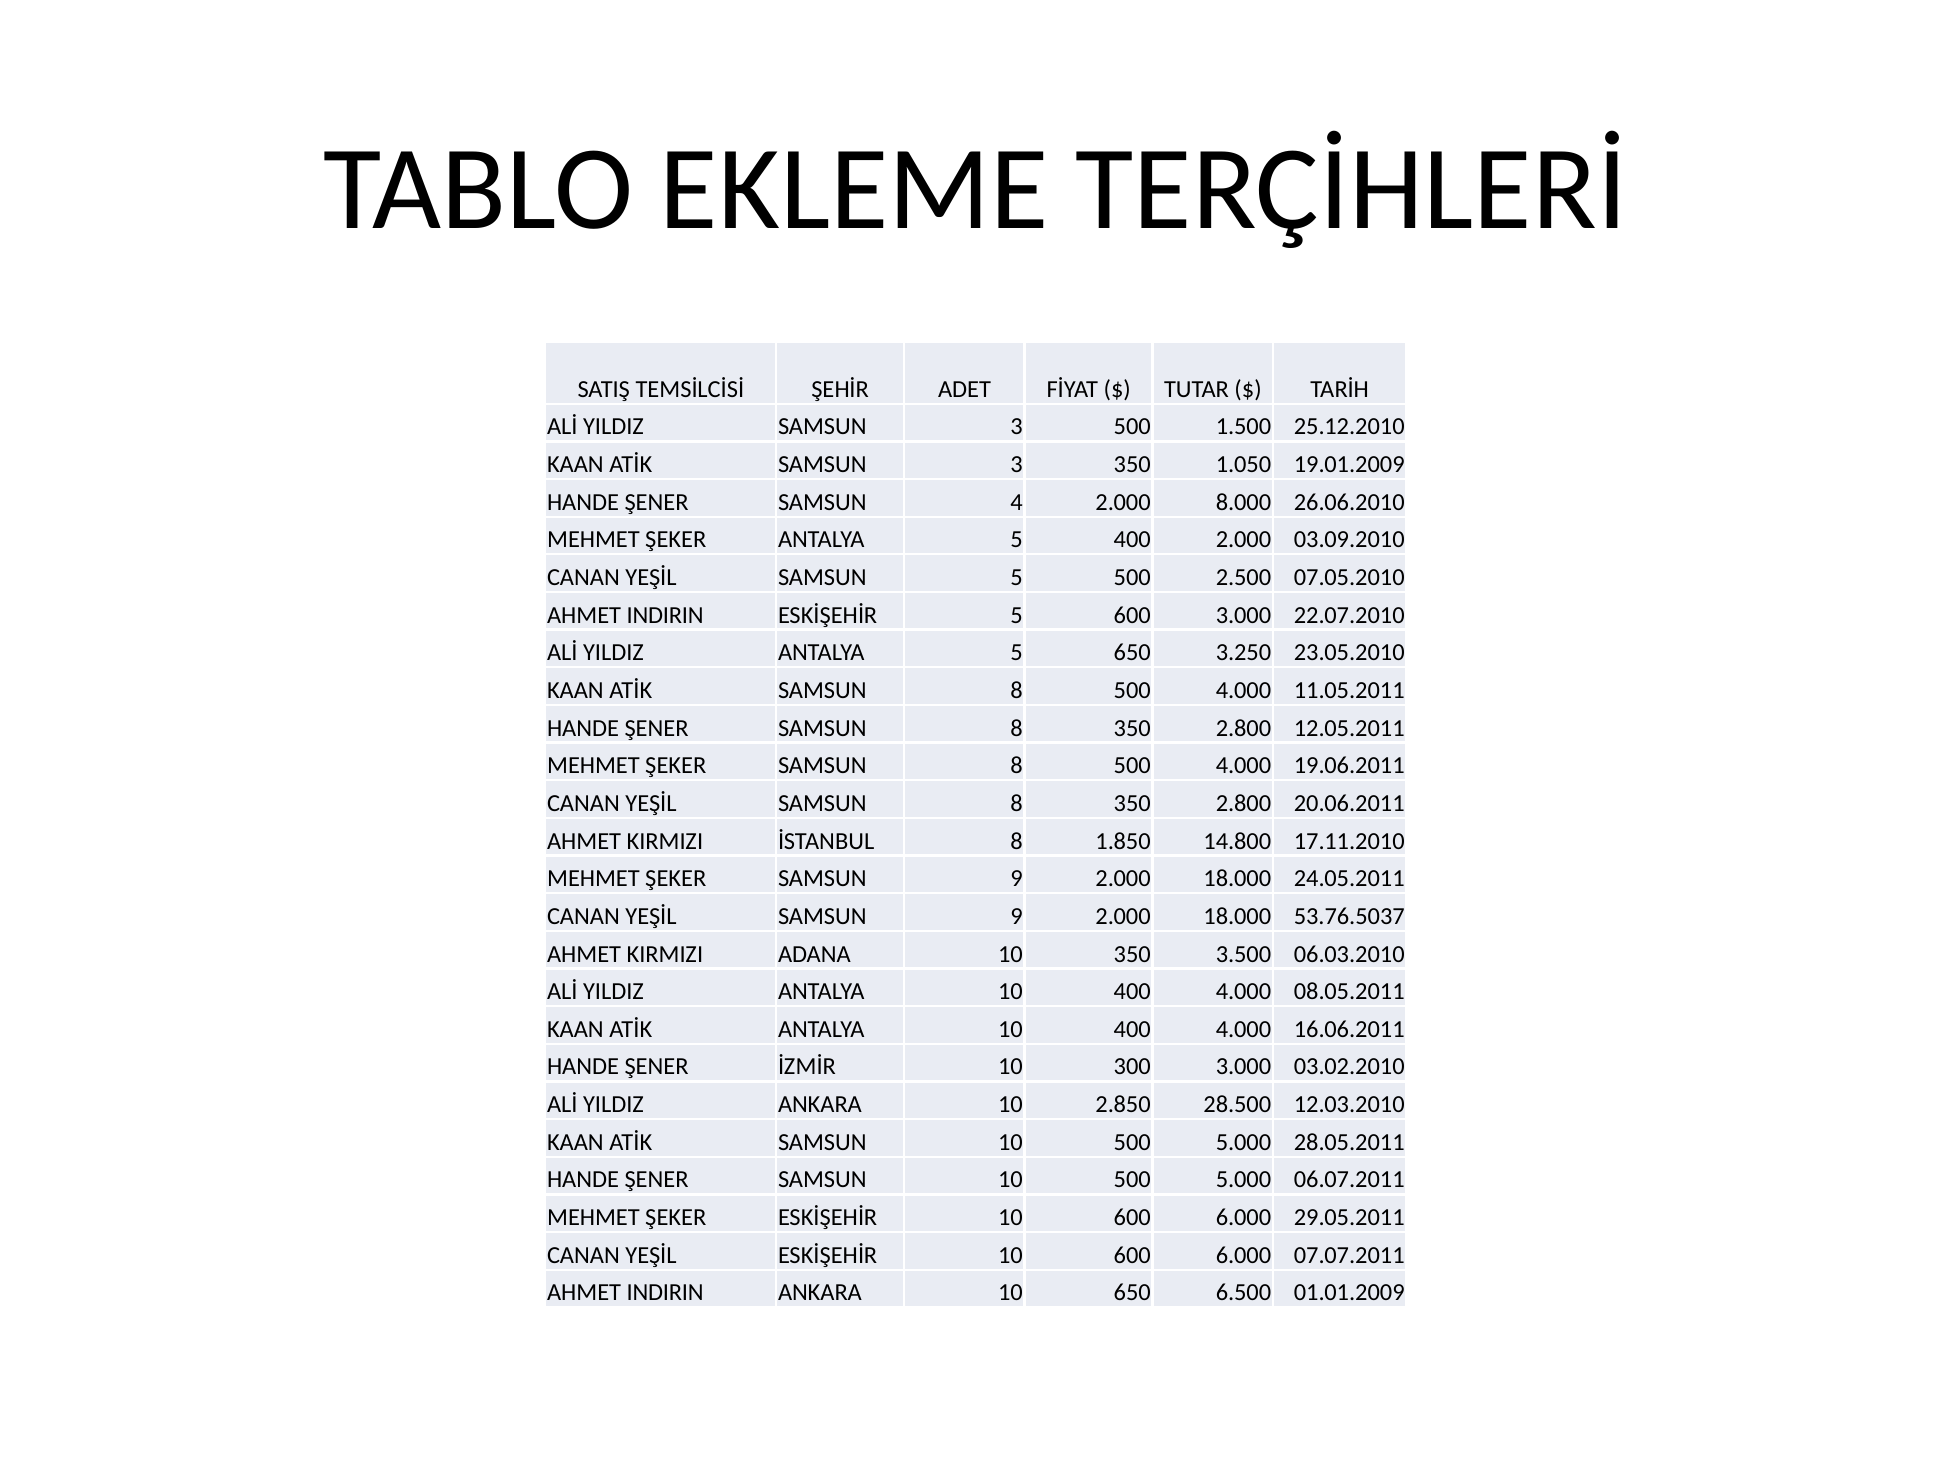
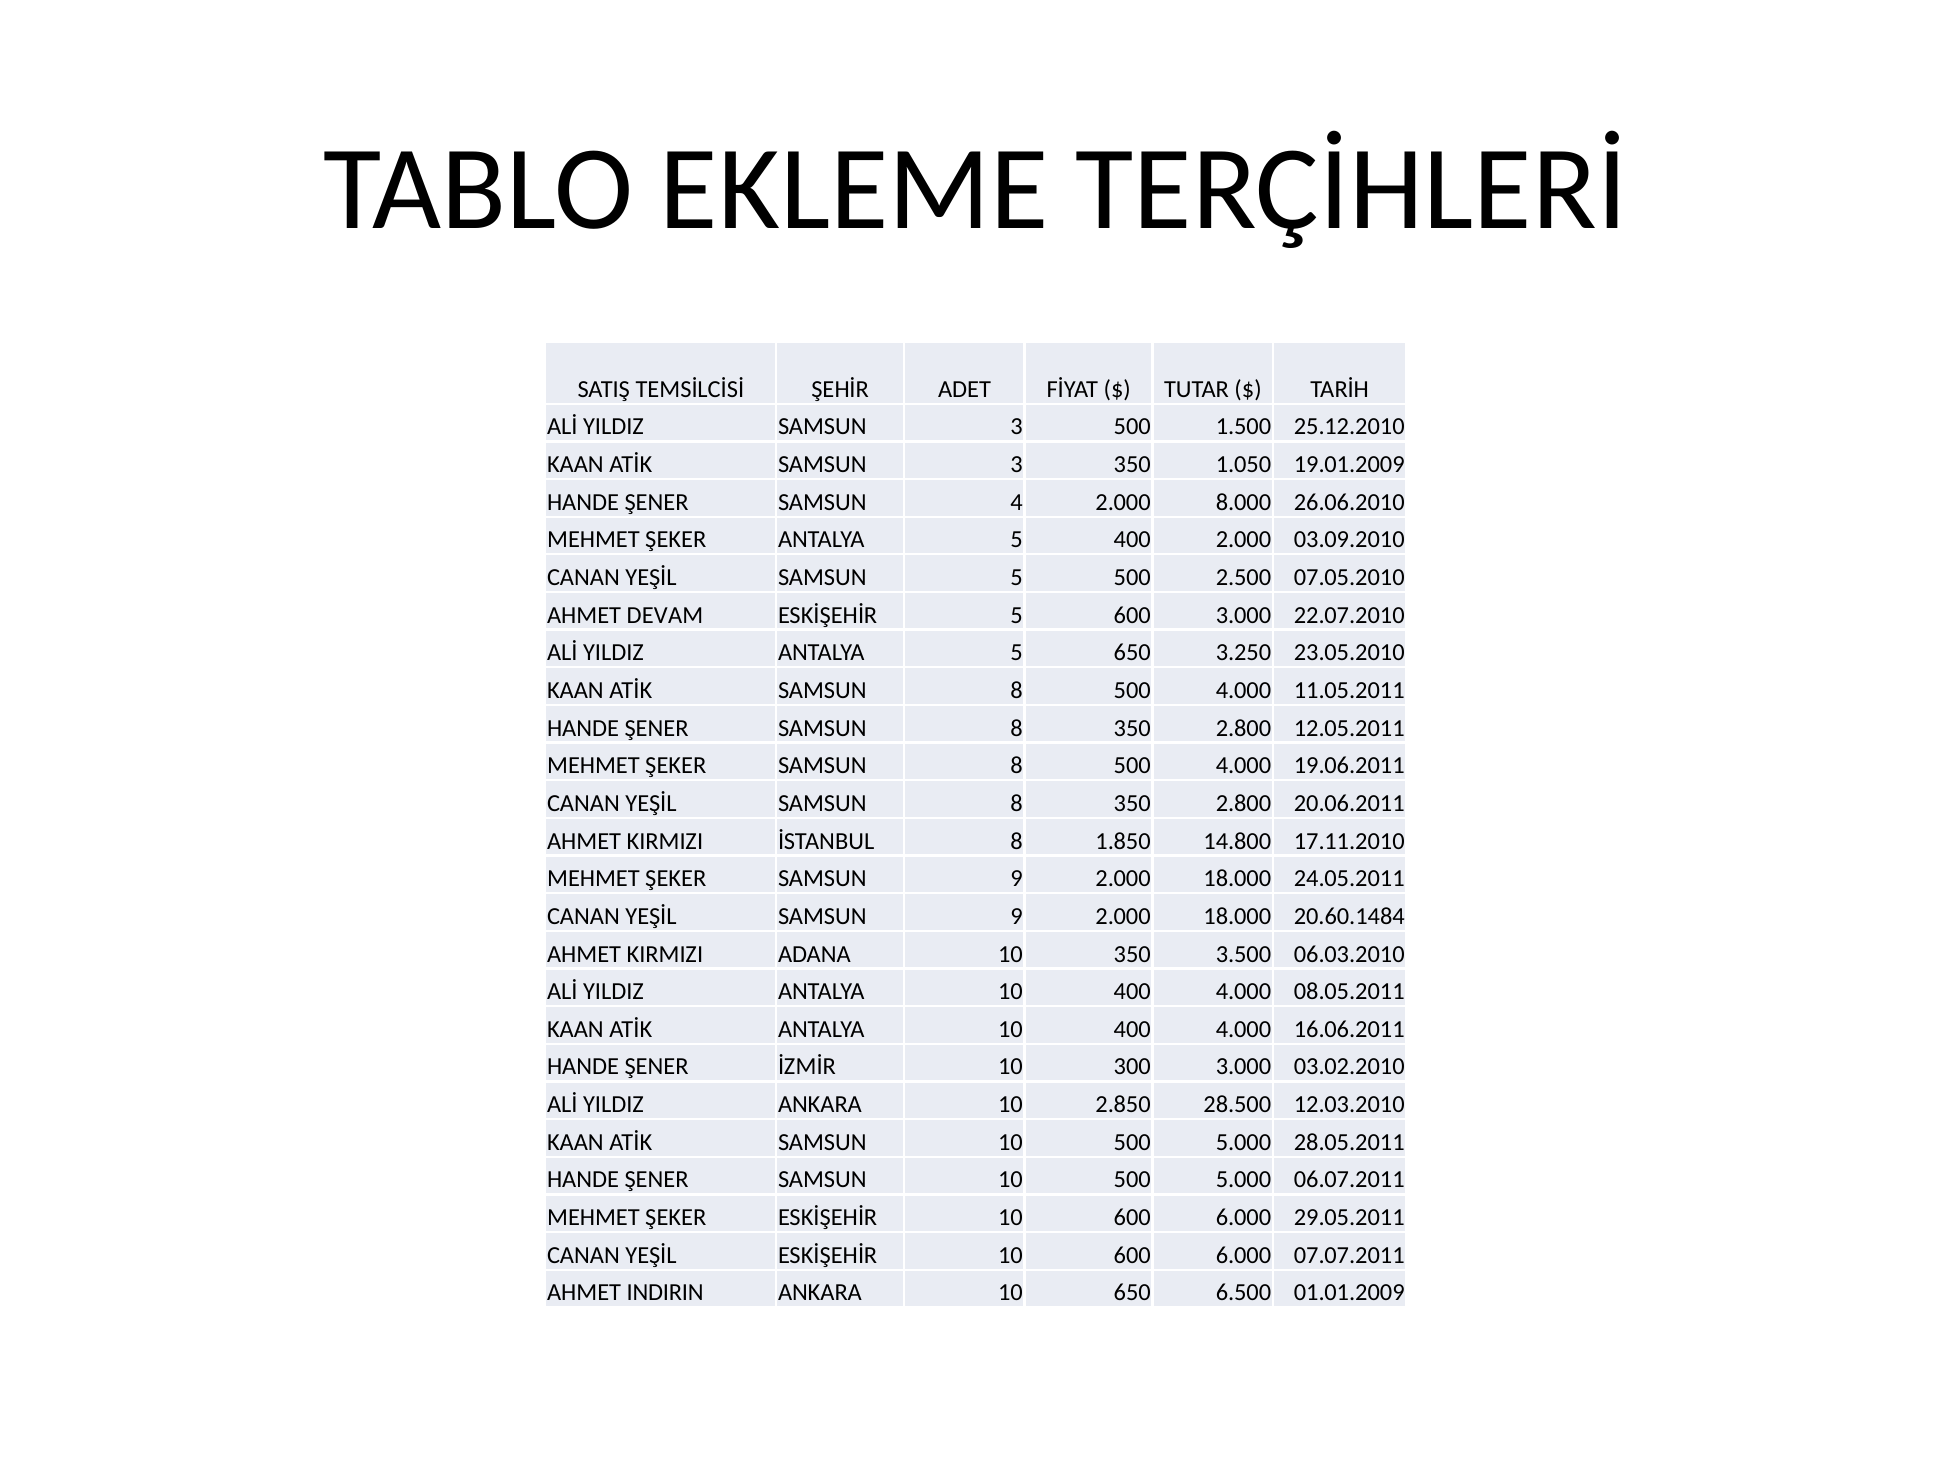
INDIRIN: INDIRIN -> DEVAM (665, 615)
53.76.5037: 53.76.5037 -> 20.60.1484 (1349, 916)
